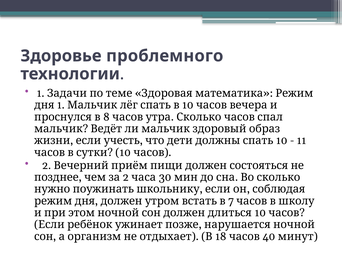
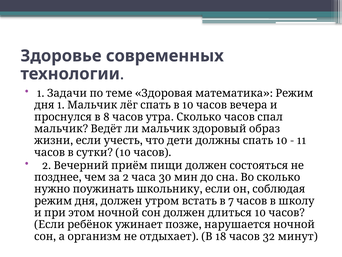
проблемного: проблемного -> современных (165, 56)
40: 40 -> 32 (269, 236)
